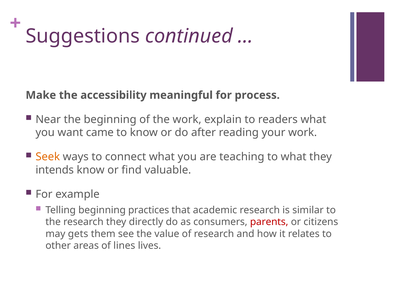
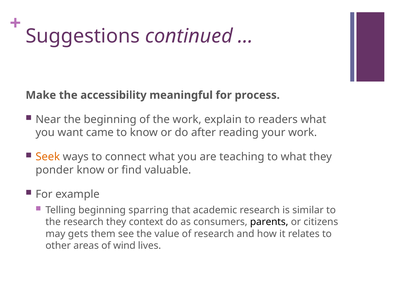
intends: intends -> ponder (55, 170)
practices: practices -> sparring (149, 211)
directly: directly -> context (146, 222)
parents colour: red -> black (269, 222)
lines: lines -> wind (124, 246)
